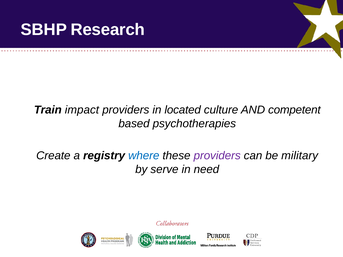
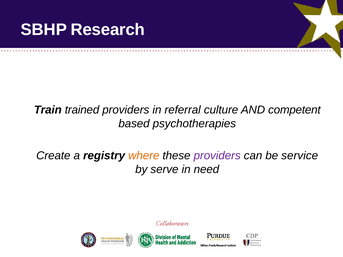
impact: impact -> trained (82, 110)
located: located -> referral (183, 110)
where colour: blue -> orange (144, 156)
military: military -> service (300, 156)
